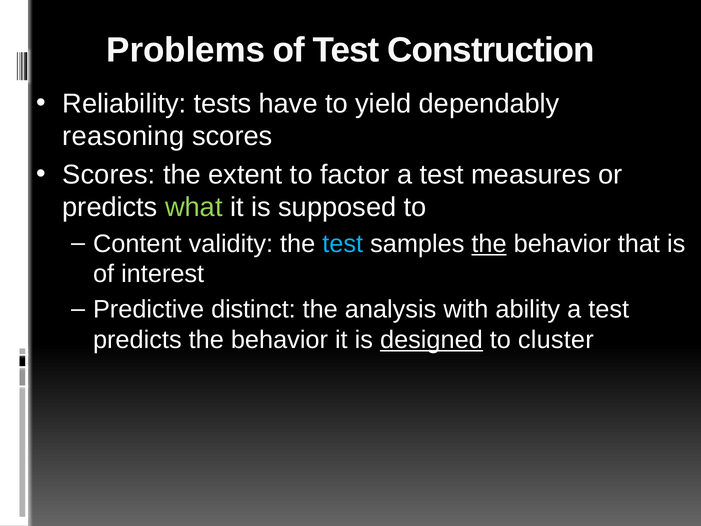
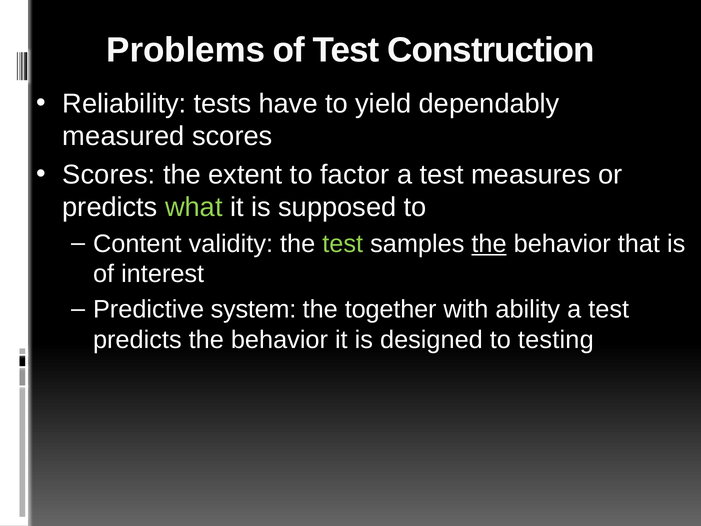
reasoning: reasoning -> measured (124, 136)
test colour: light blue -> light green (343, 244)
distinct: distinct -> system (254, 309)
analysis: analysis -> together (391, 309)
designed underline: present -> none (431, 340)
cluster: cluster -> testing (556, 340)
